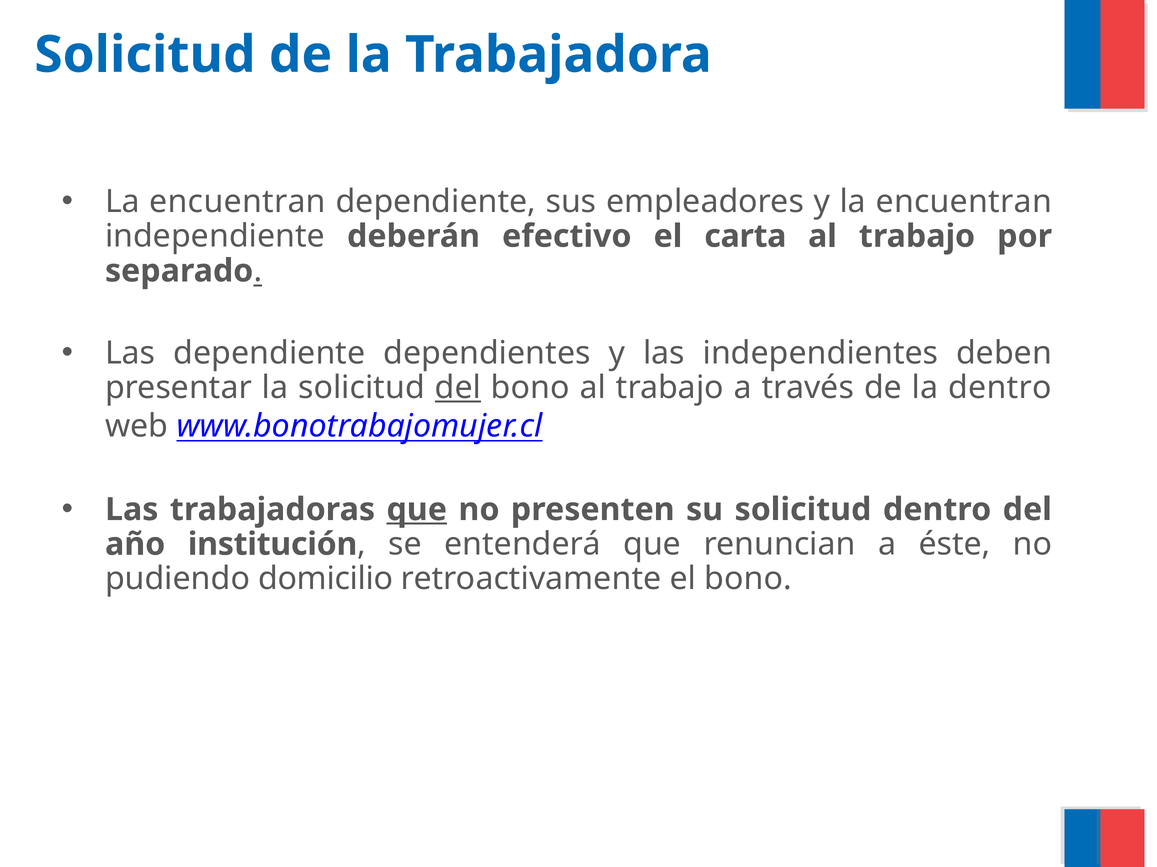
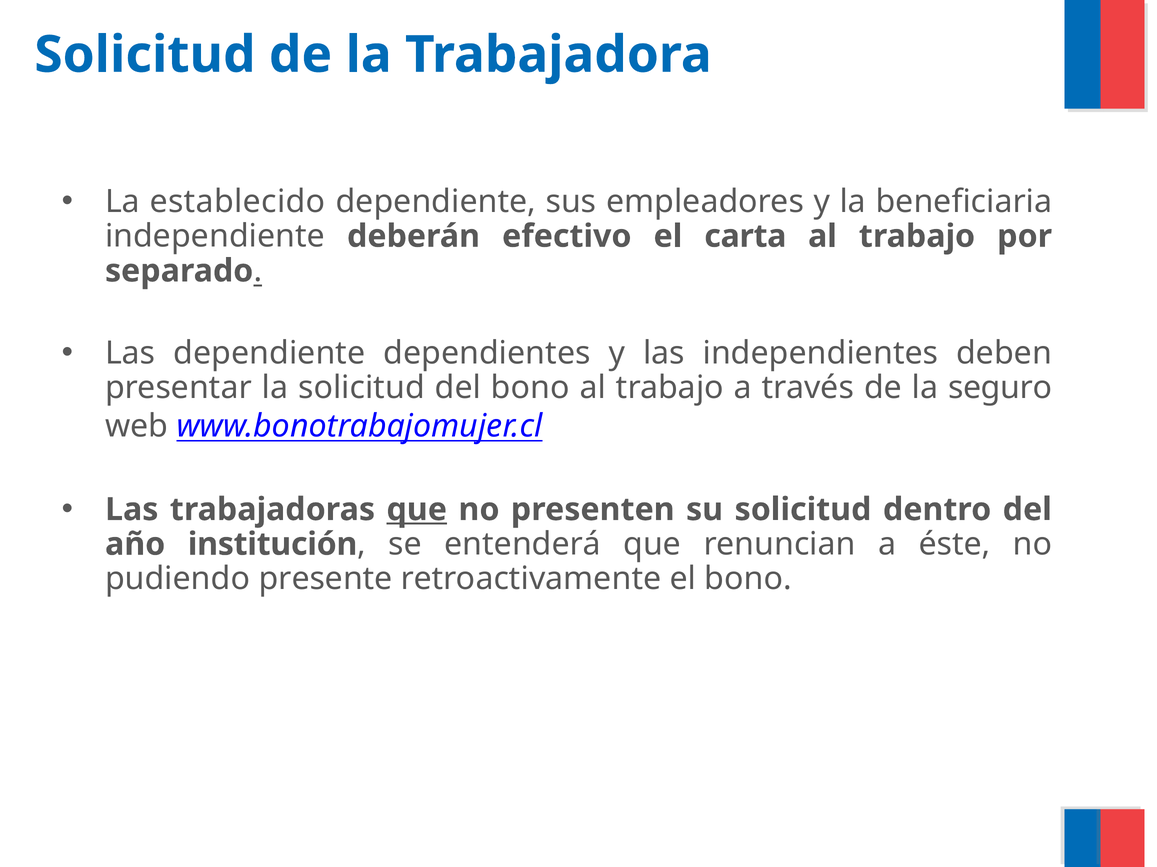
encuentran: encuentran -> establecido (238, 202)
y la encuentran: encuentran -> beneficiaria (964, 202)
del underline: present -> none (458, 388)
la dentro: dentro -> seguro (1000, 388)
domicilio: domicilio -> presente (326, 579)
